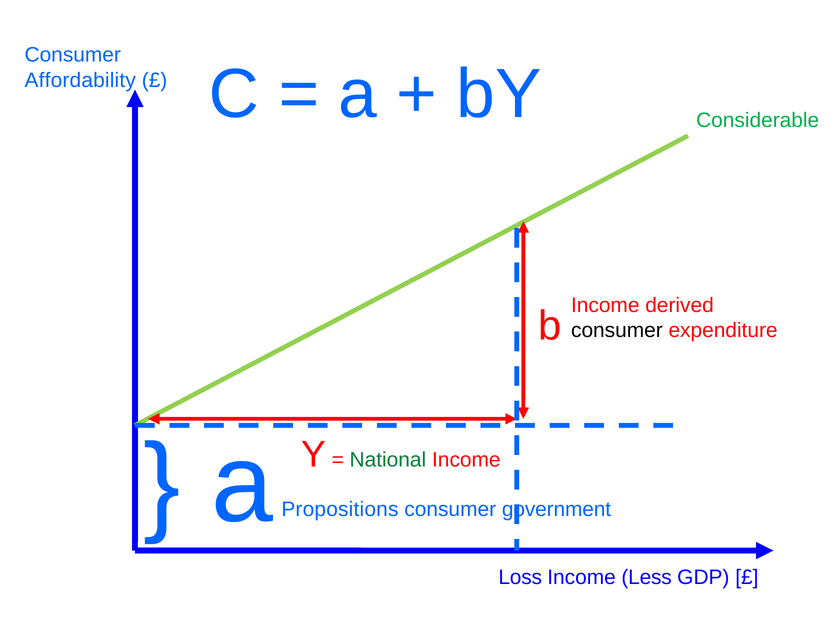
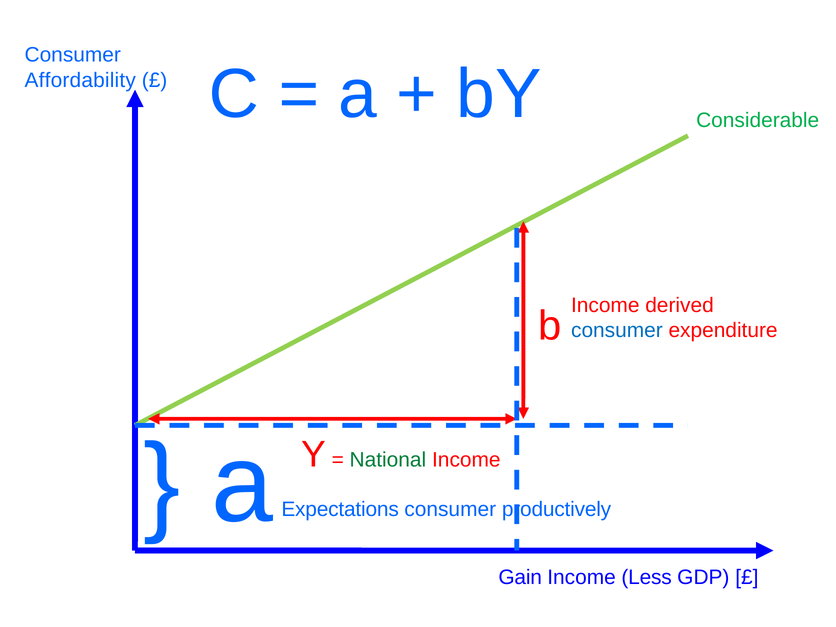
consumer colour: black -> blue (617, 330)
Propositions: Propositions -> Expectations (340, 509)
government: government -> productively (557, 509)
Loss: Loss -> Gain (520, 577)
